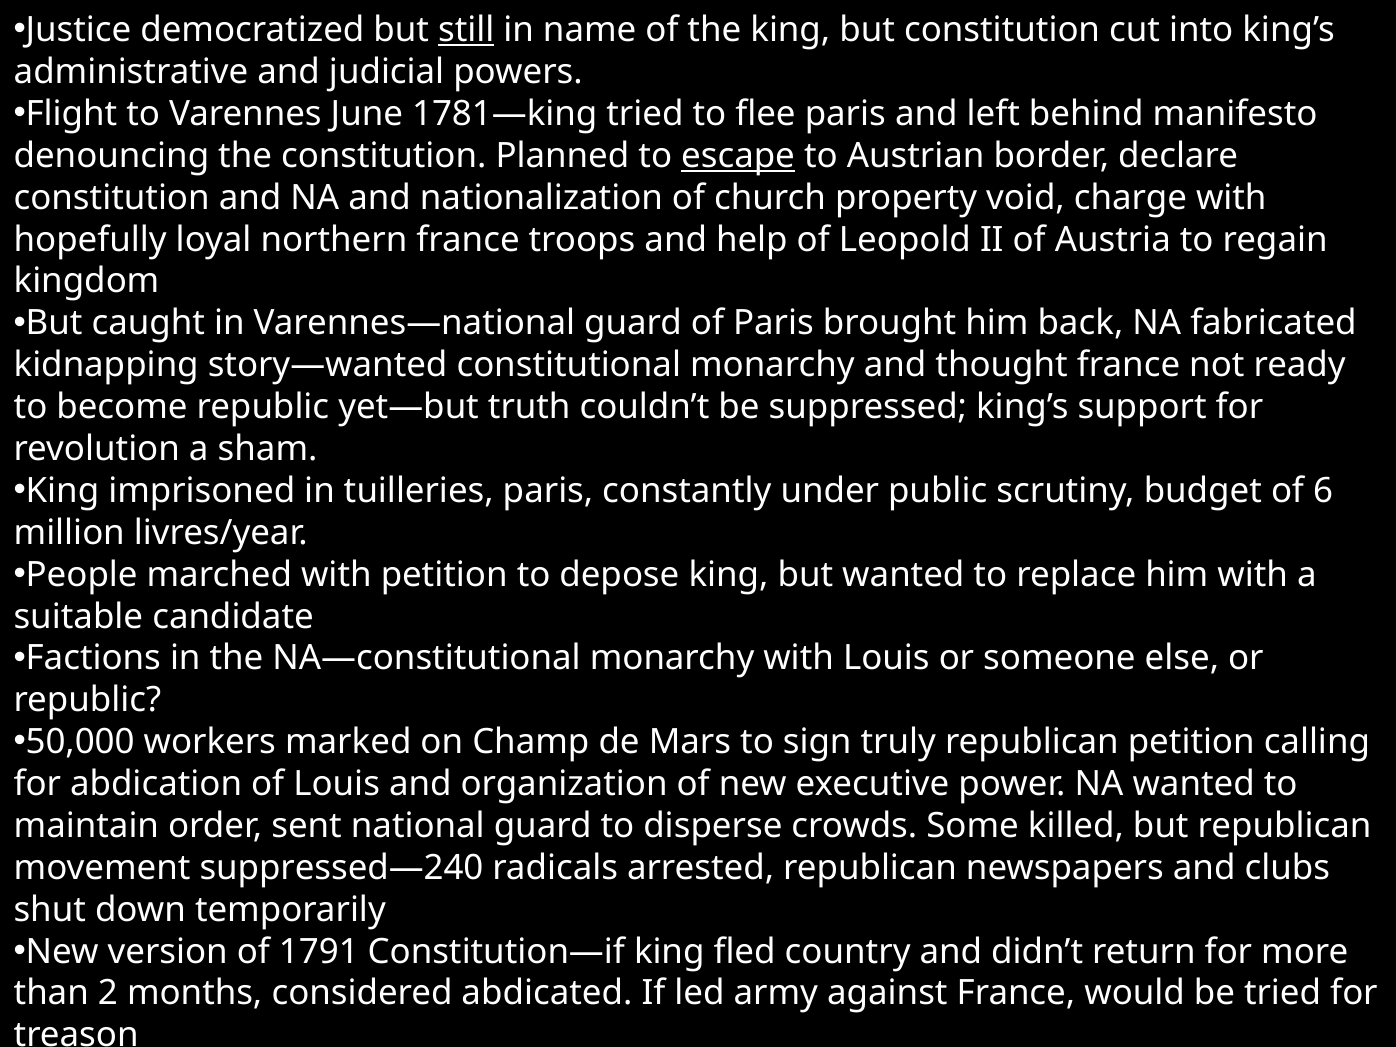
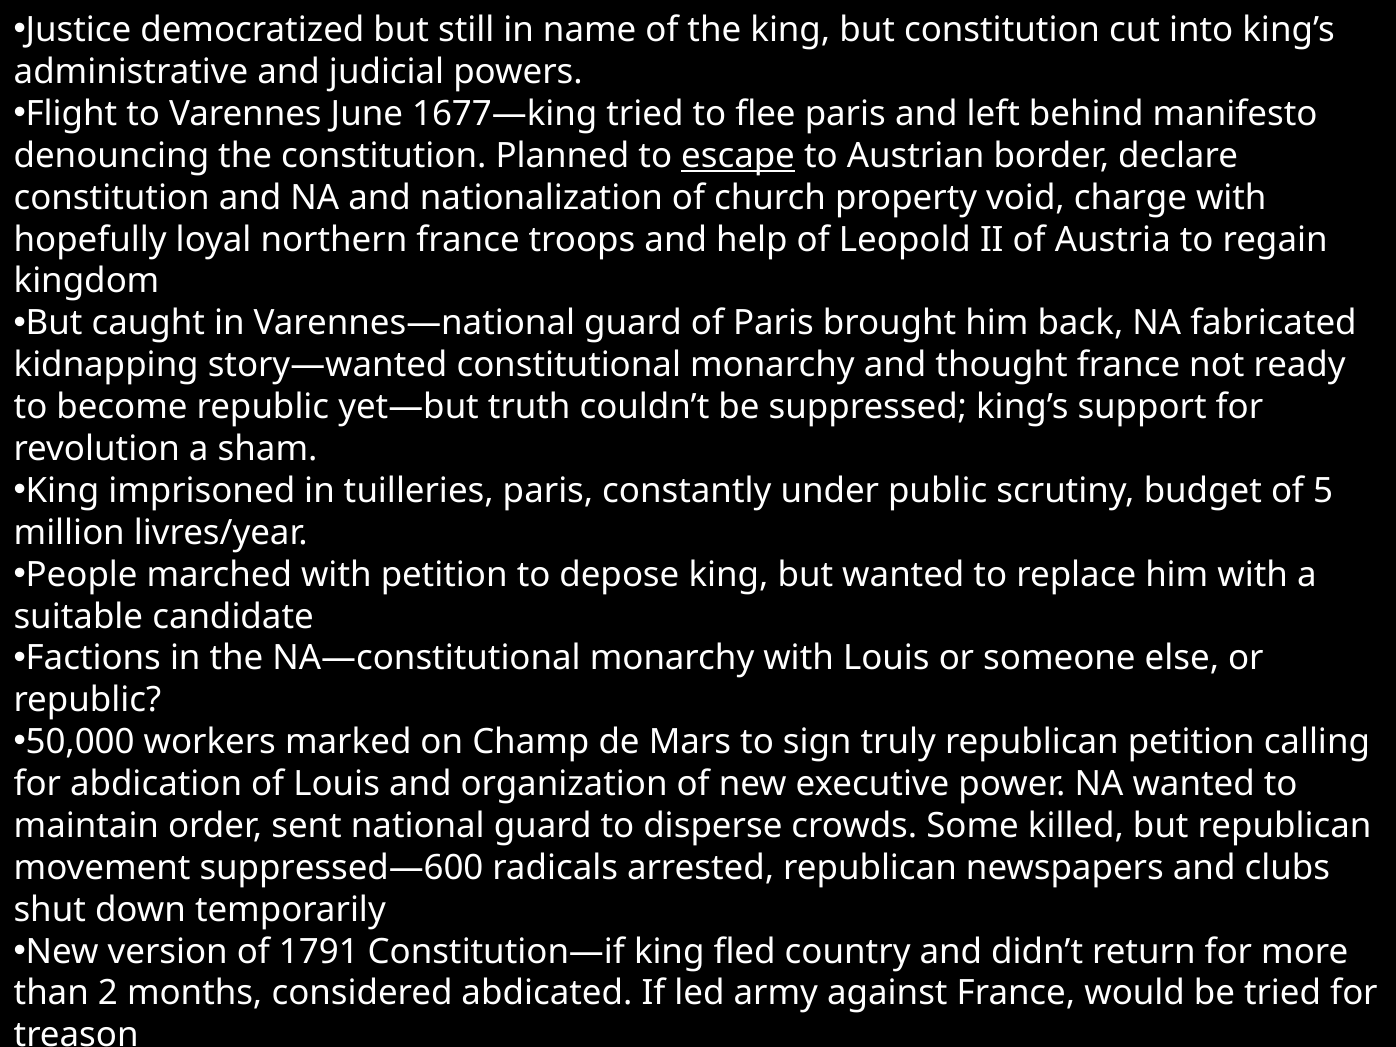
still underline: present -> none (466, 30)
1781—king: 1781—king -> 1677—king (505, 114)
6: 6 -> 5 (1323, 491)
suppressed—240: suppressed—240 -> suppressed—600 (341, 868)
